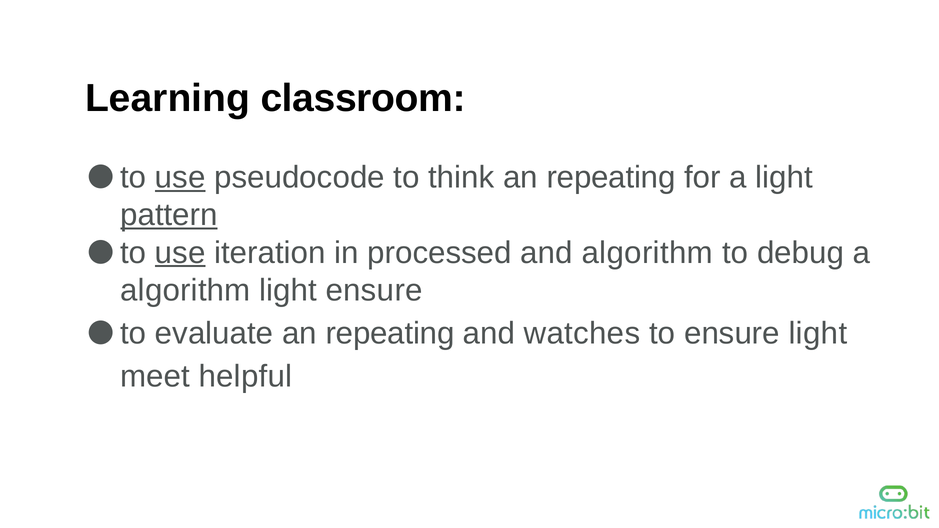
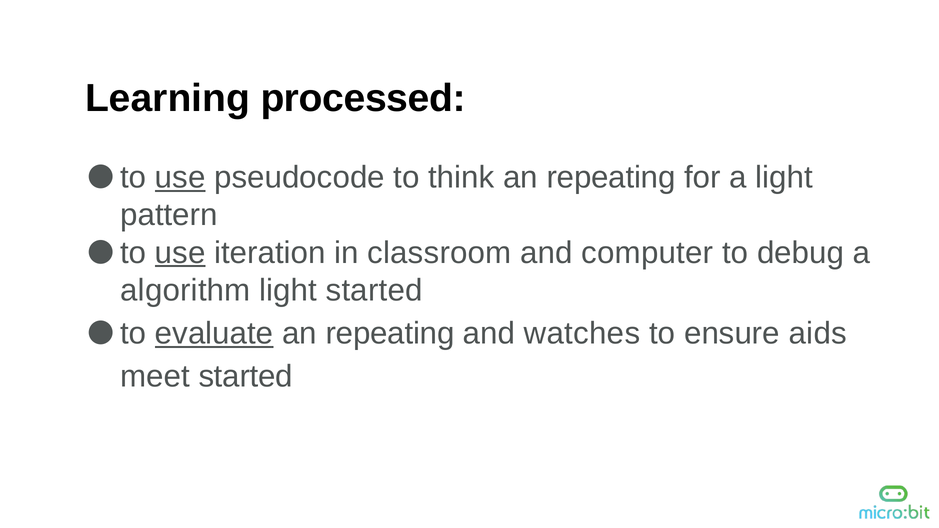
classroom: classroom -> processed (363, 98)
pattern underline: present -> none (169, 215)
processed: processed -> classroom (439, 253)
and algorithm: algorithm -> computer (647, 253)
light ensure: ensure -> started (374, 290)
evaluate underline: none -> present (214, 334)
ensure light: light -> aids (818, 334)
meet helpful: helpful -> started (246, 377)
